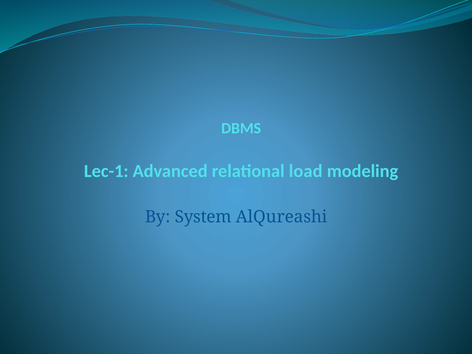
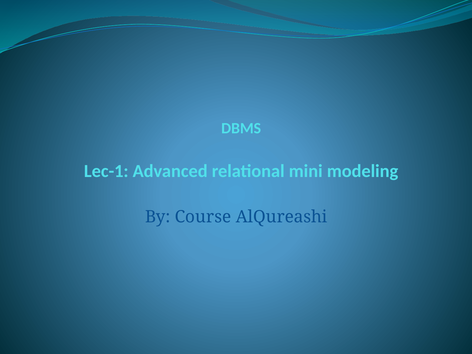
load: load -> mini (306, 171)
System: System -> Course (203, 217)
